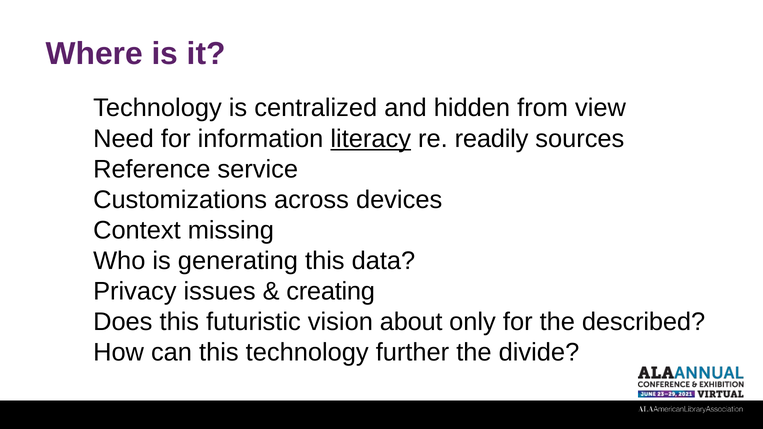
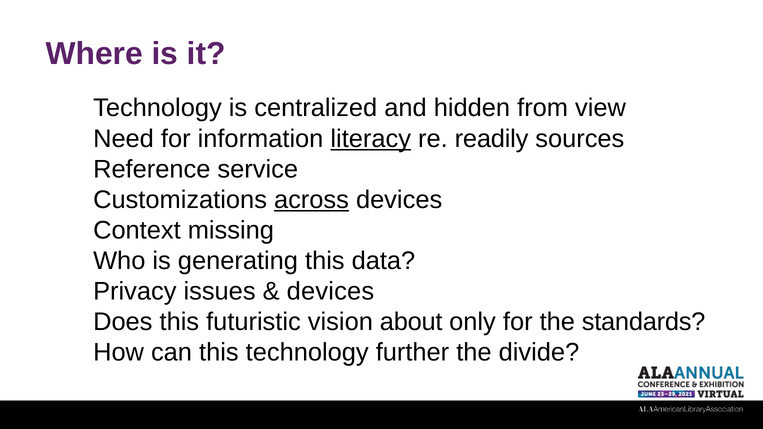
across underline: none -> present (311, 200)
creating: creating -> devices (330, 291)
described: described -> standards (644, 322)
